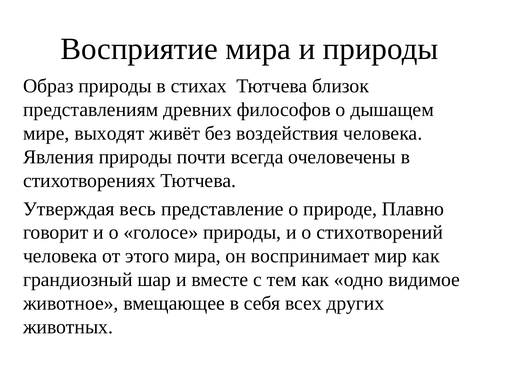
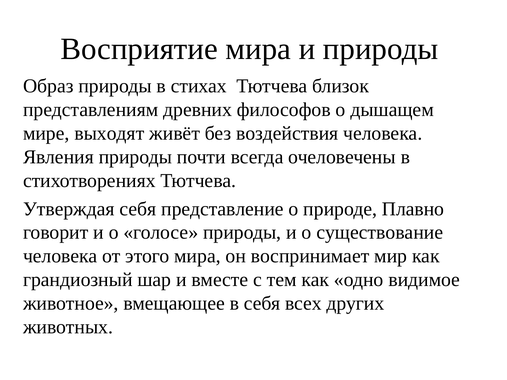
Утверждая весь: весь -> себя (138, 209)
стихотворений: стихотворений -> существование (380, 233)
